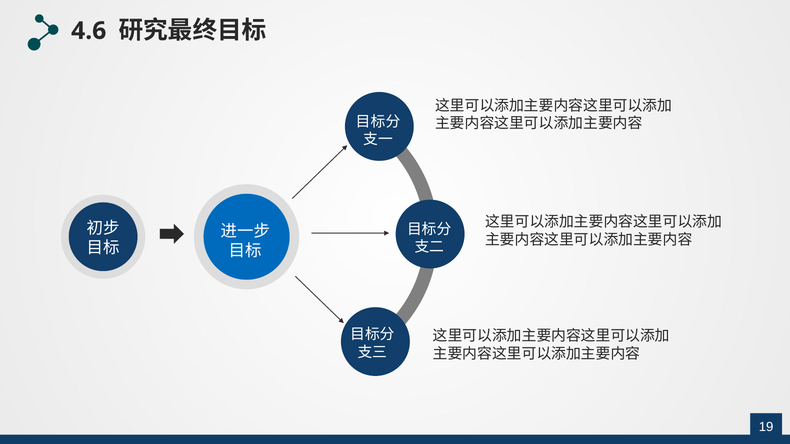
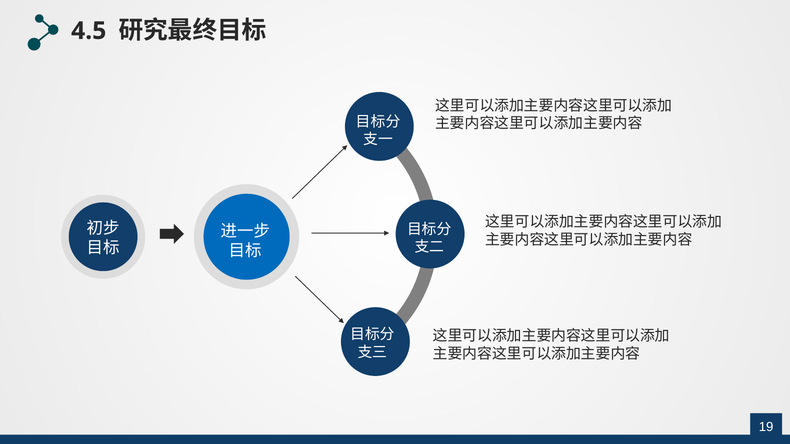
4.6: 4.6 -> 4.5 (89, 31)
